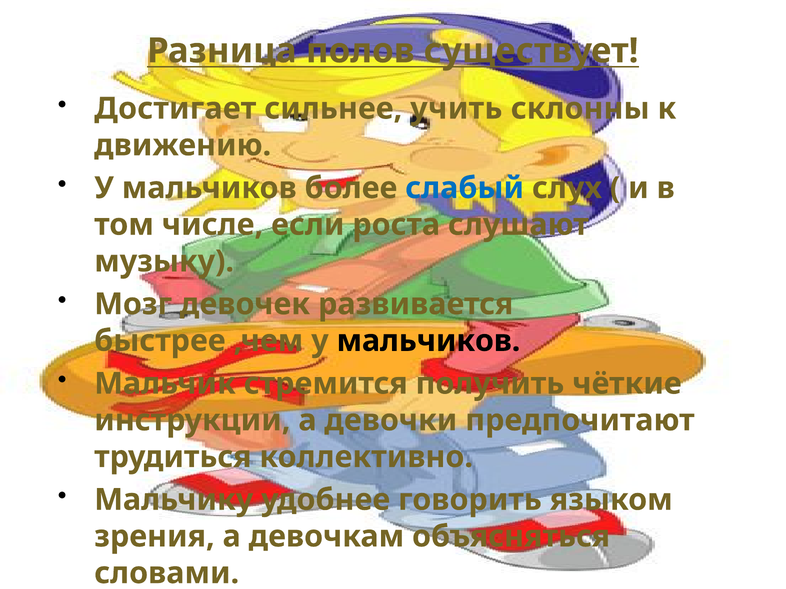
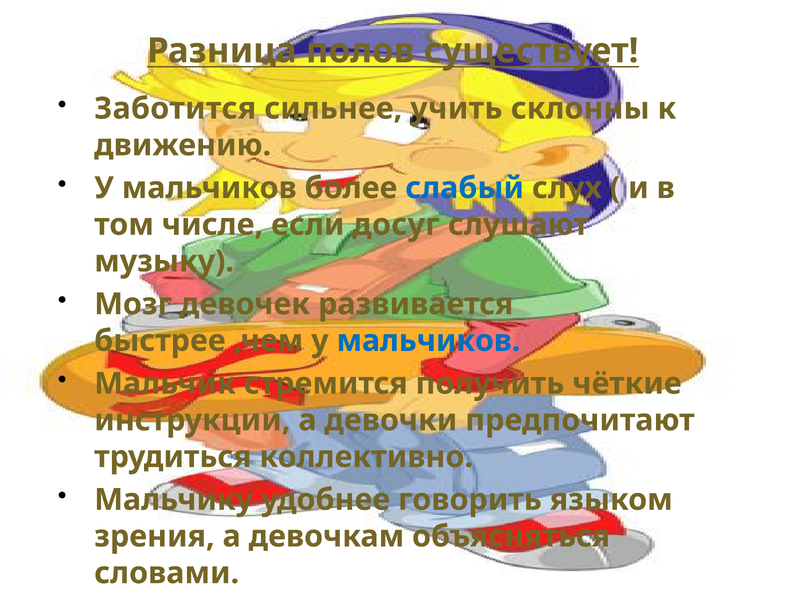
Достигает: Достигает -> Заботится (175, 109)
роста: роста -> досуг (396, 225)
мальчиков colour: black -> blue (428, 341)
